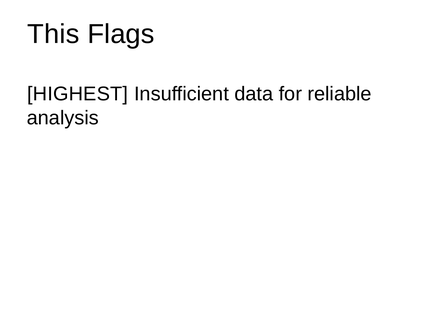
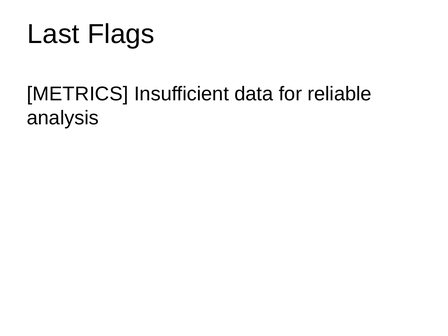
This: This -> Last (53, 34)
HIGHEST: HIGHEST -> METRICS (78, 94)
